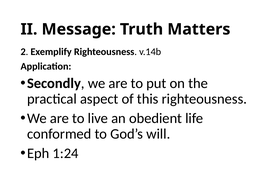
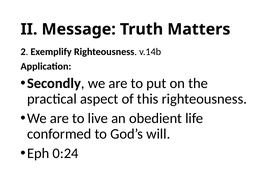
1:24: 1:24 -> 0:24 (66, 153)
